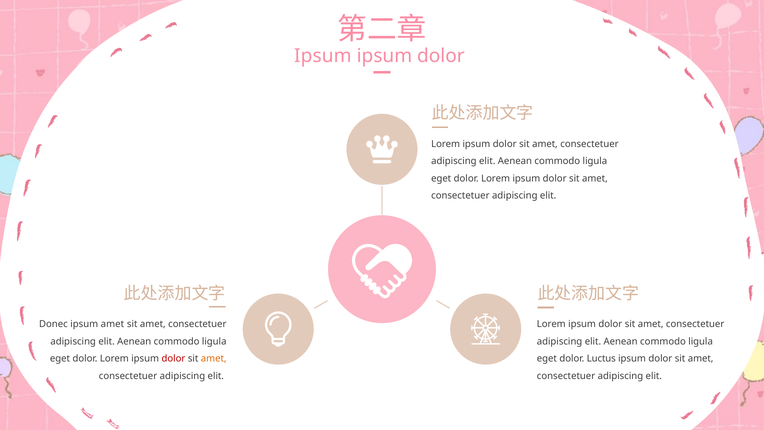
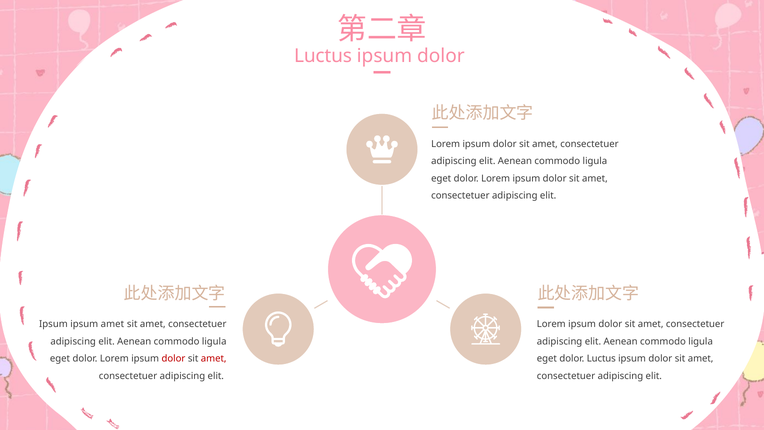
Ipsum: Ipsum -> Luctus (323, 56)
Donec: Donec -> Ipsum (53, 324)
amet colour: orange -> red (214, 358)
